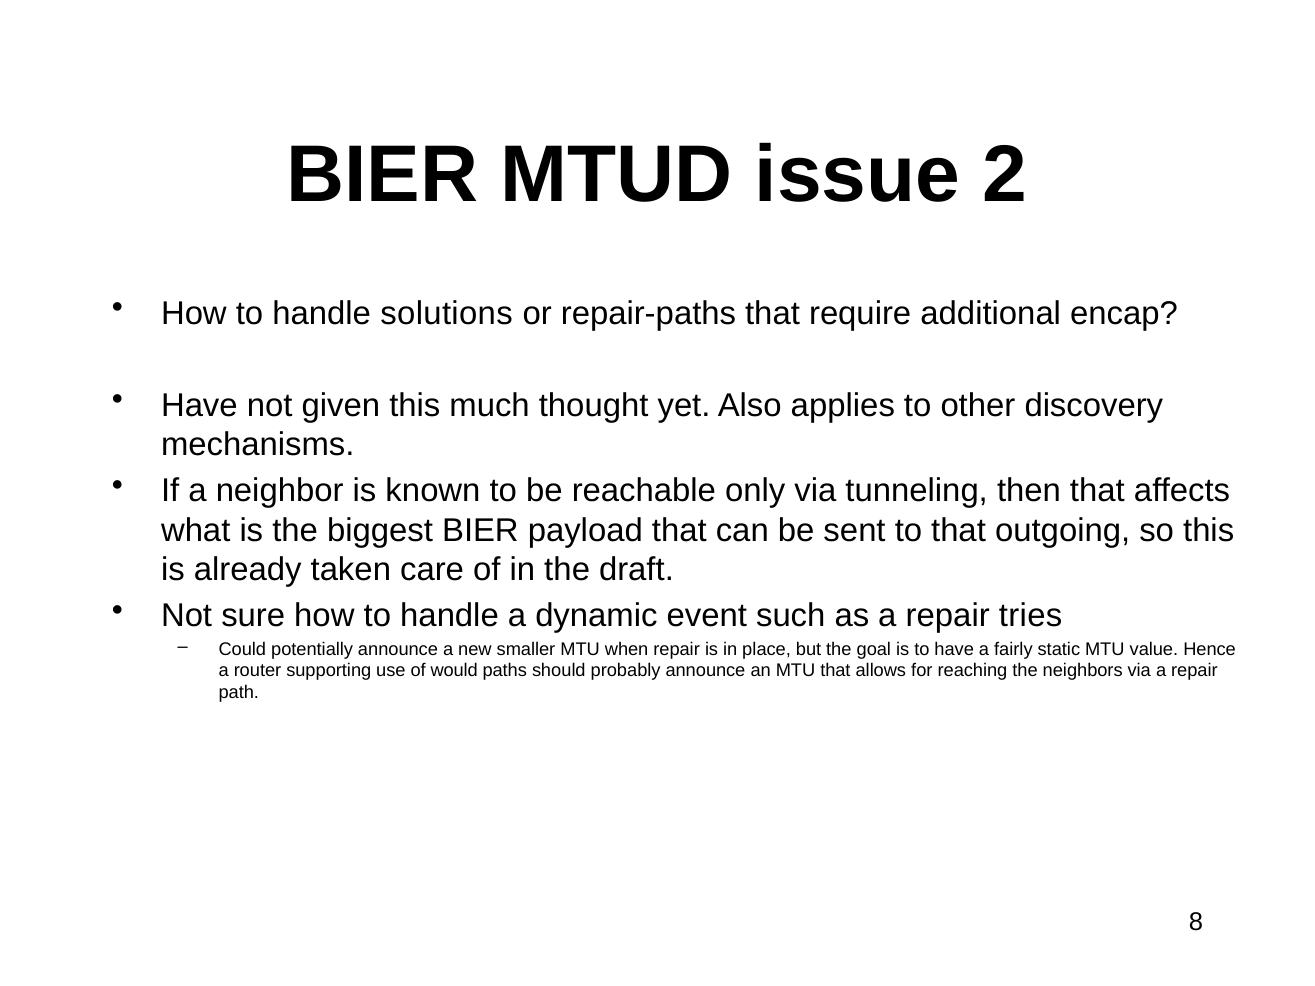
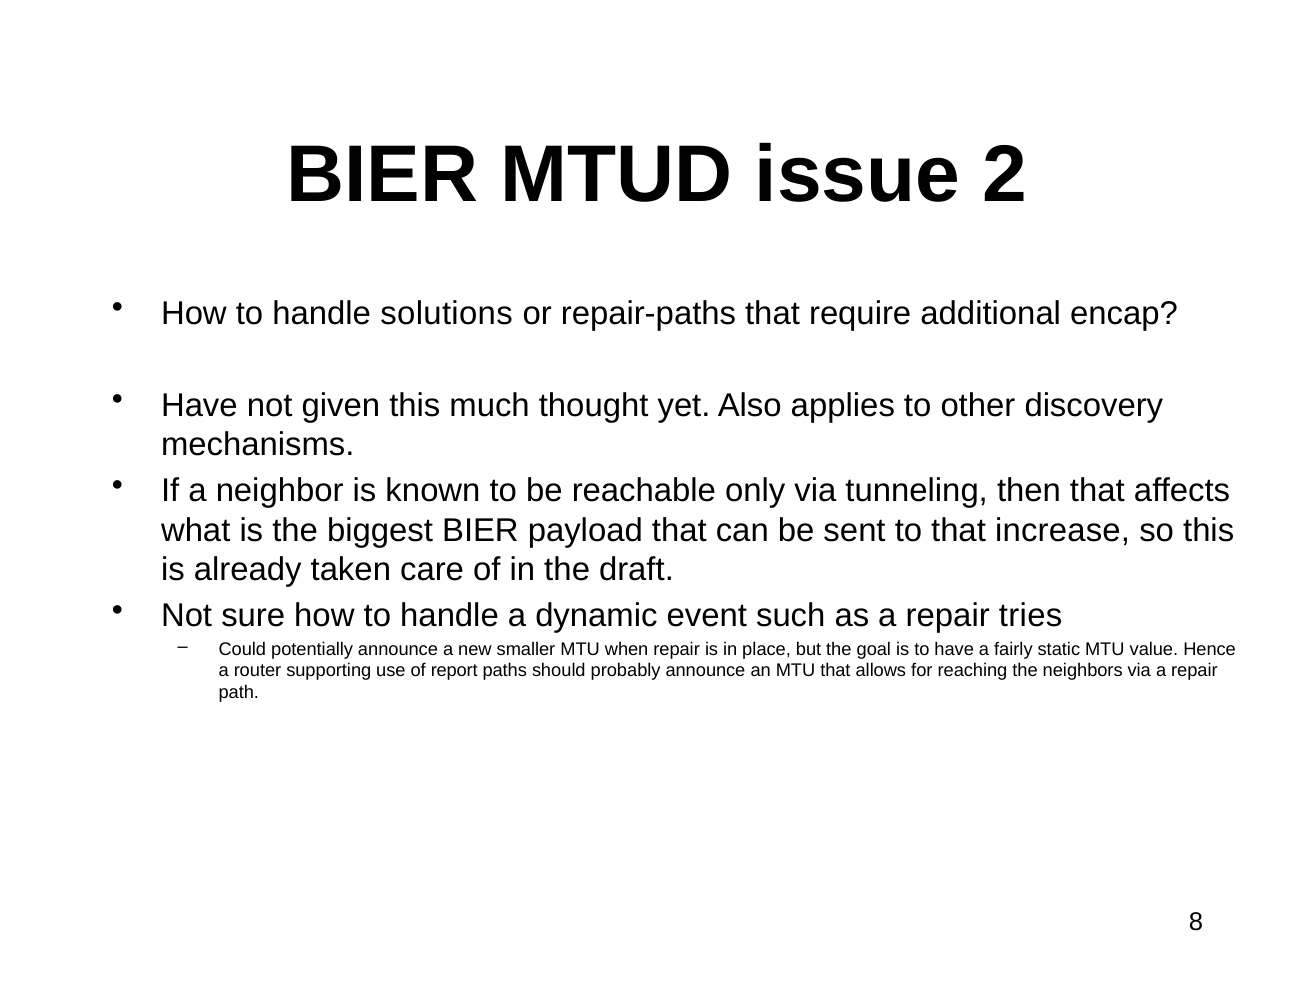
outgoing: outgoing -> increase (1063, 530)
would: would -> report (454, 671)
